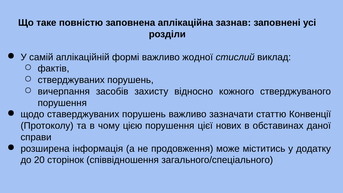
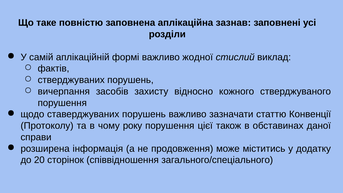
цією: цією -> року (133, 126)
нових: нових -> також (229, 126)
